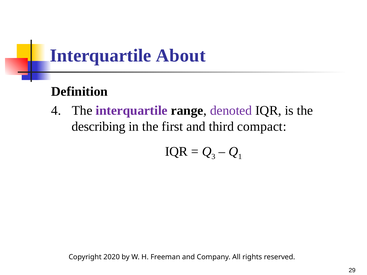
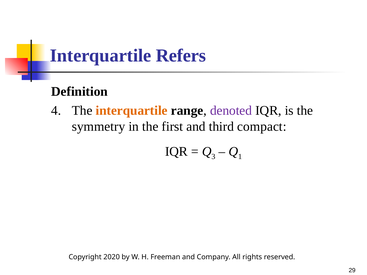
About: About -> Refers (181, 56)
interquartile colour: purple -> orange (132, 111)
describing: describing -> symmetry (98, 127)
